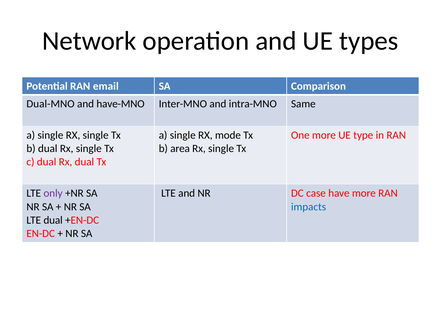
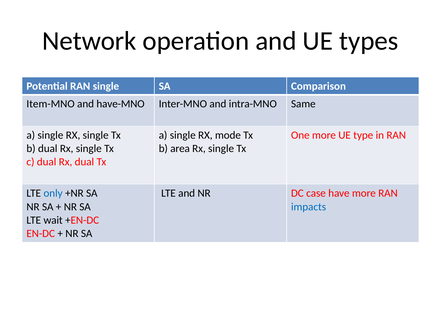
RAN email: email -> single (106, 86)
Dual-MNO: Dual-MNO -> Item-MNO (51, 104)
only colour: purple -> blue (53, 194)
LTE dual: dual -> wait (53, 221)
